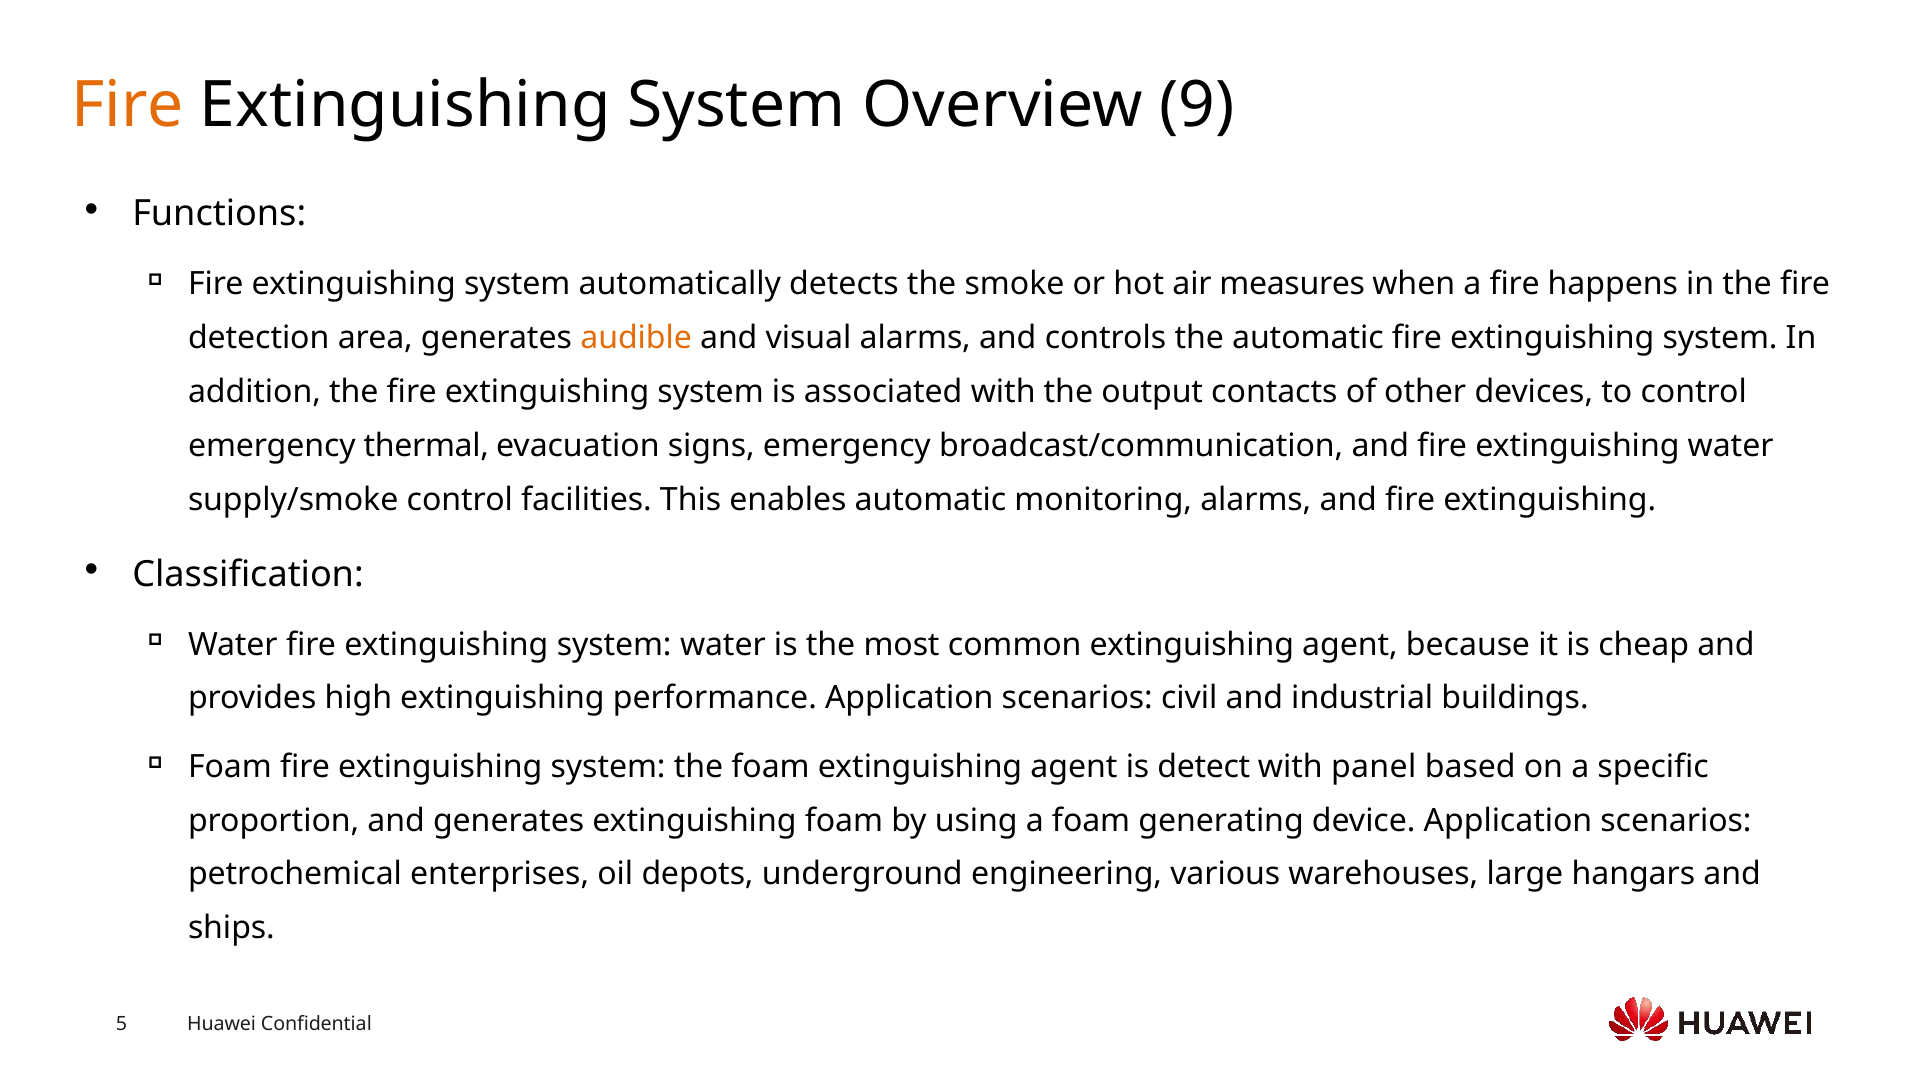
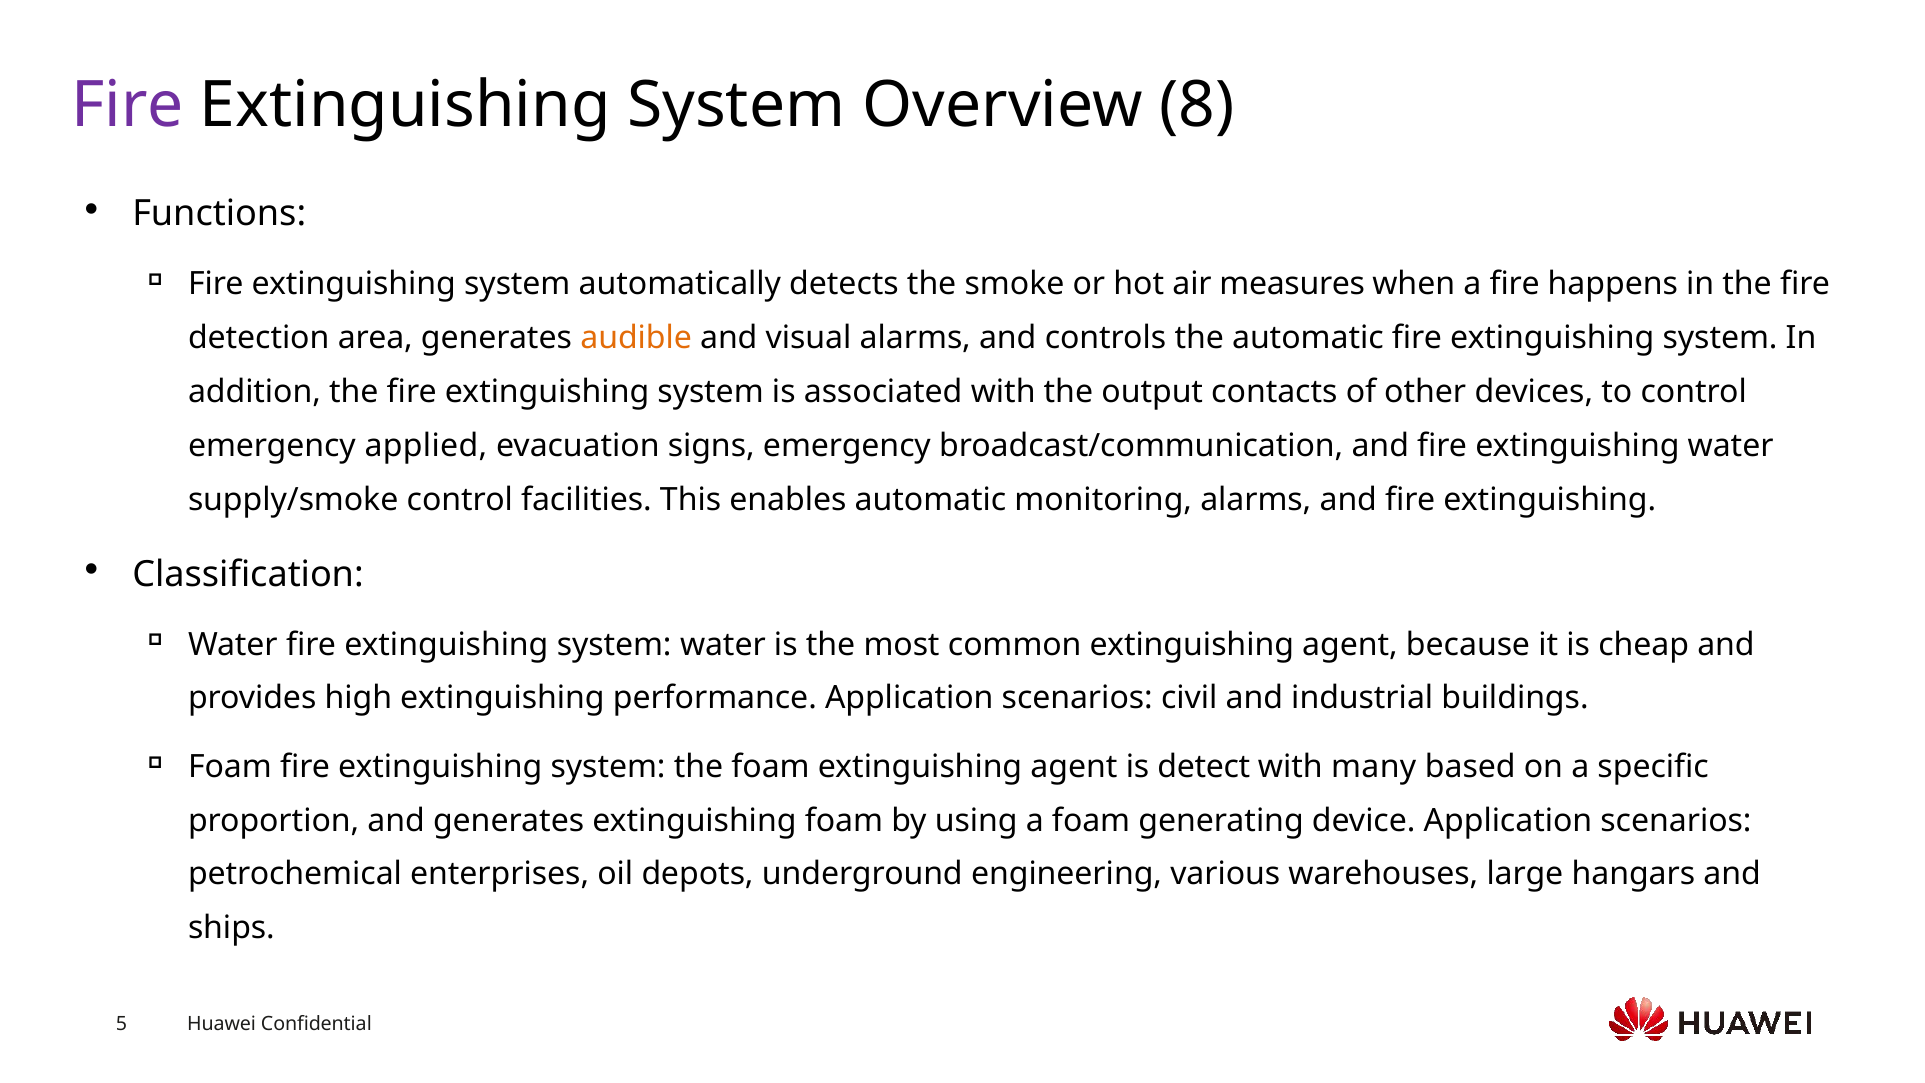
Fire colour: orange -> purple (128, 105)
9: 9 -> 8 (1197, 105)
thermal: thermal -> applied (426, 446)
panel: panel -> many (1374, 766)
